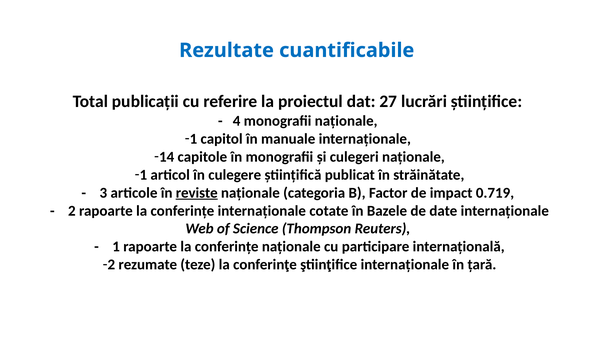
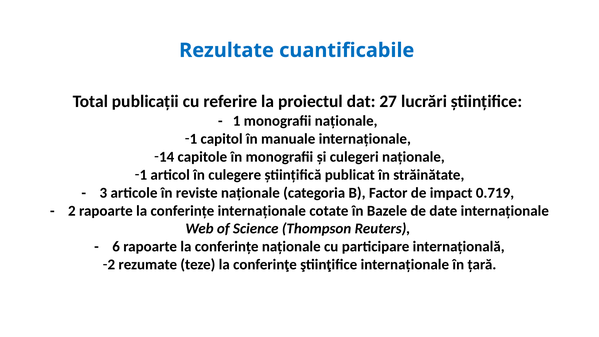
4: 4 -> 1 (237, 121)
reviste underline: present -> none (197, 193)
1: 1 -> 6 (116, 247)
